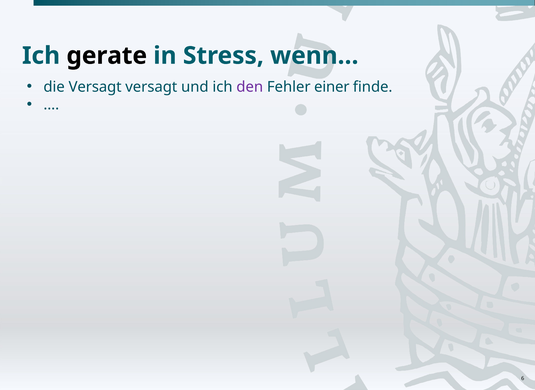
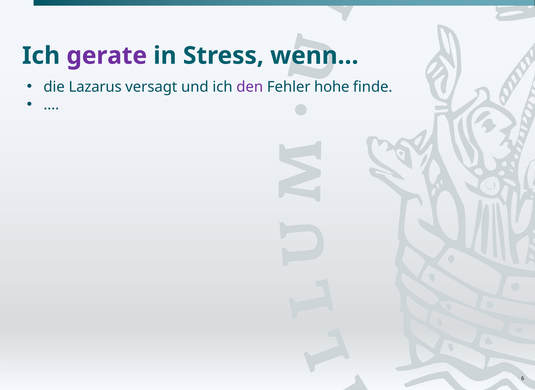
gerate colour: black -> purple (107, 56)
die Versagt: Versagt -> Lazarus (95, 87)
einer: einer -> hohe (332, 87)
